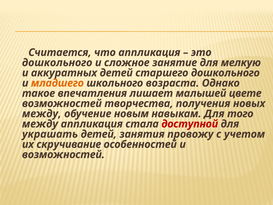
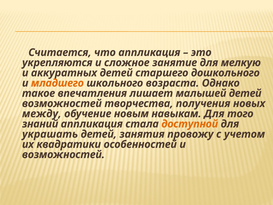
дошкольного: дошкольного -> укрепляются (57, 63)
малышей цвете: цвете -> детей (245, 93)
между: между -> знаний (40, 124)
доступной colour: red -> orange (190, 124)
скручивание: скручивание -> квадратики (69, 144)
